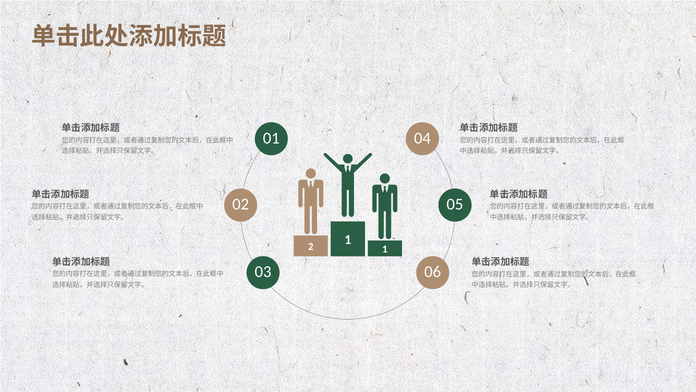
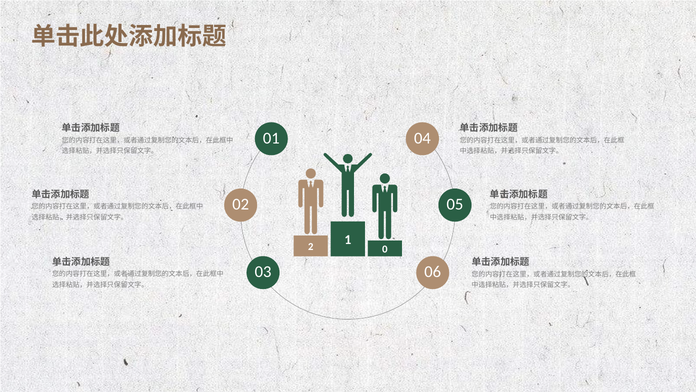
2 1: 1 -> 0 (385, 249)
